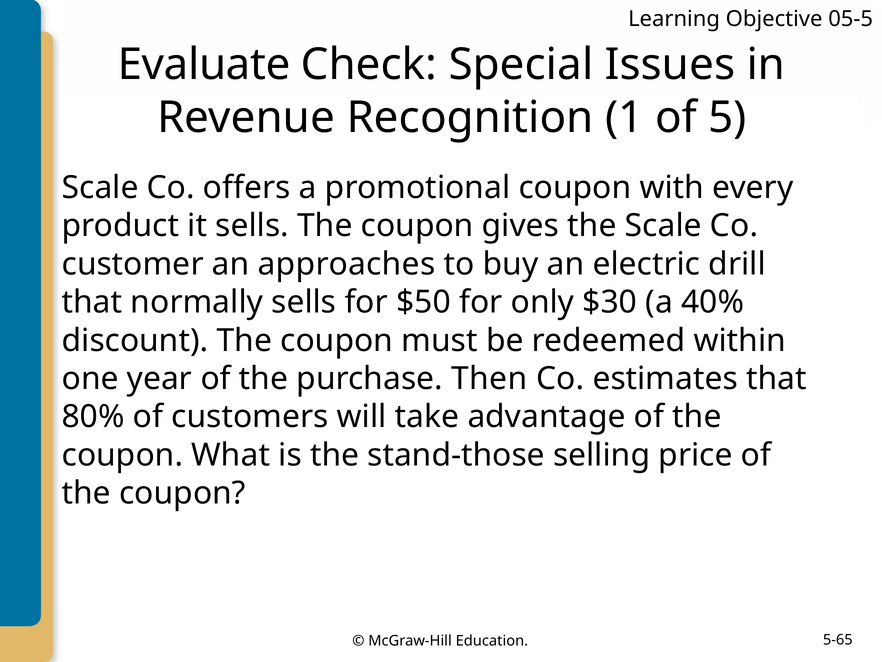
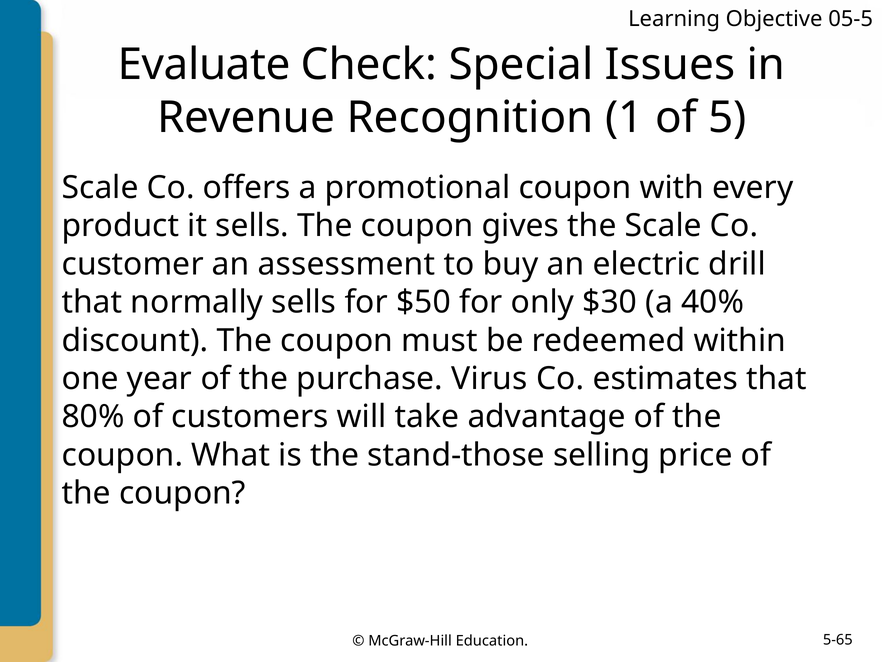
approaches: approaches -> assessment (347, 264)
Then: Then -> Virus (489, 378)
